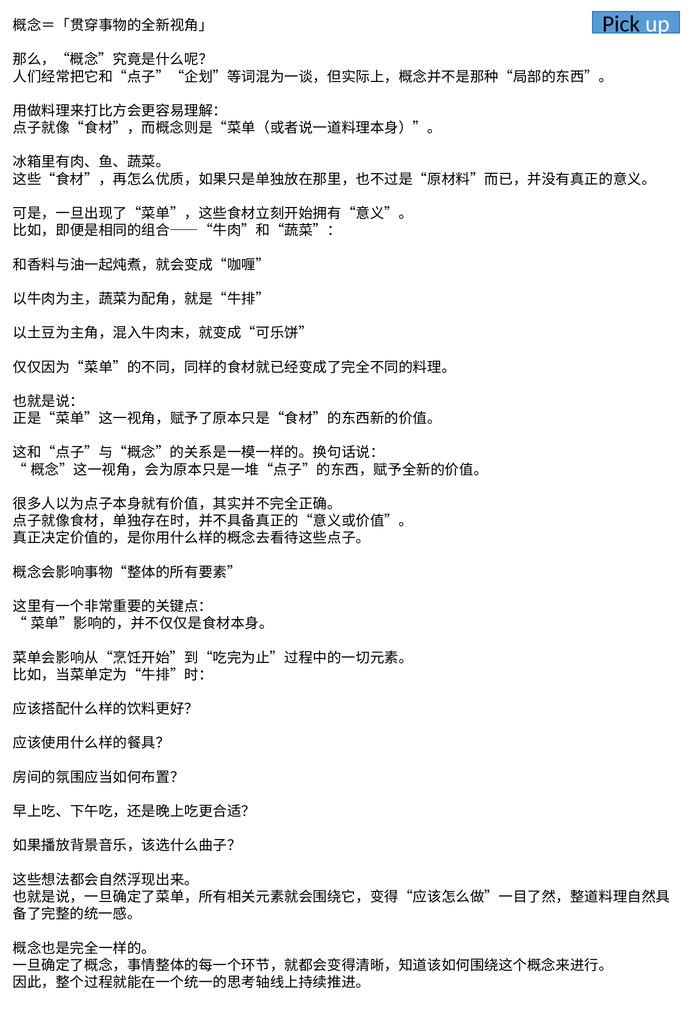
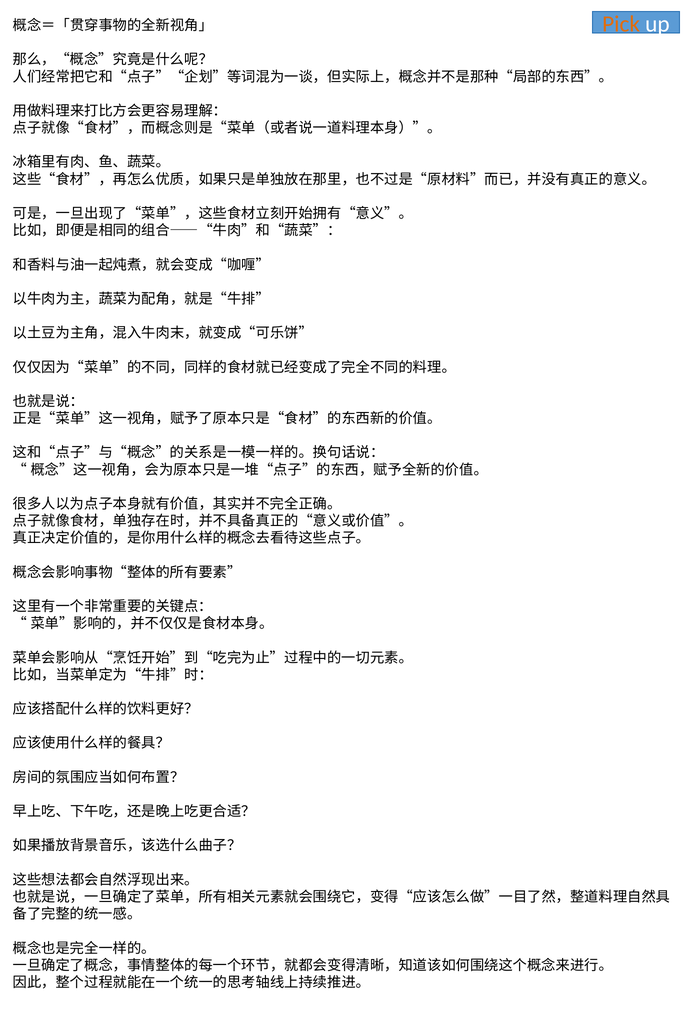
Pick colour: black -> orange (621, 24)
